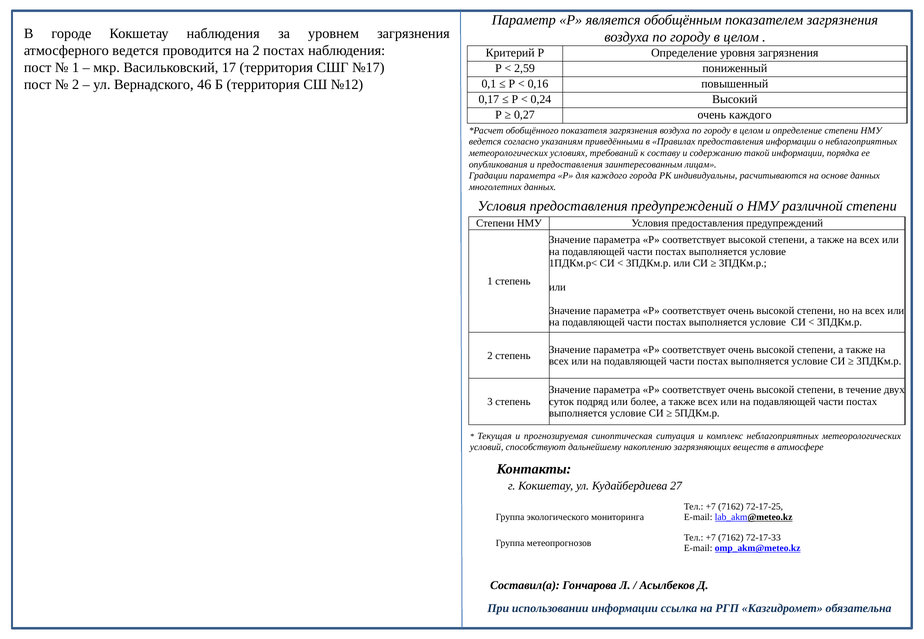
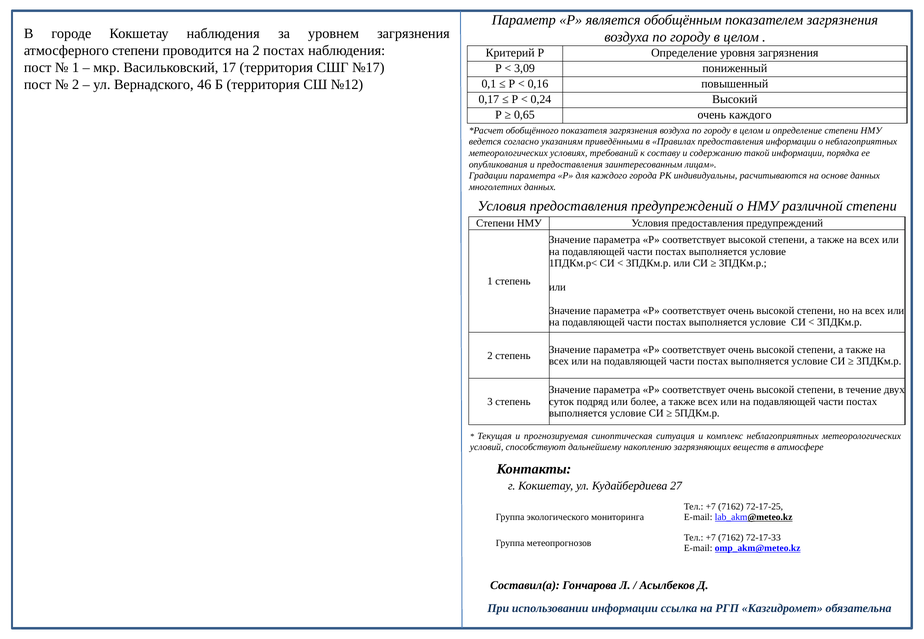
атмосферного ведется: ведется -> степени (136, 51)
2,59: 2,59 -> 3,09 (525, 69)
0,27: 0,27 -> 0,65 (524, 115)
